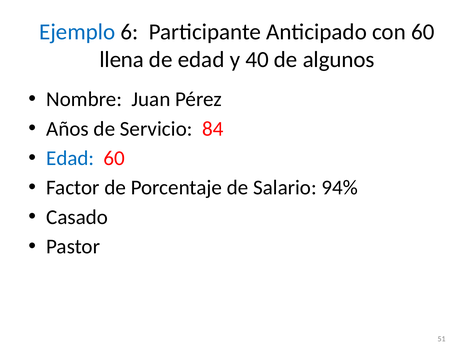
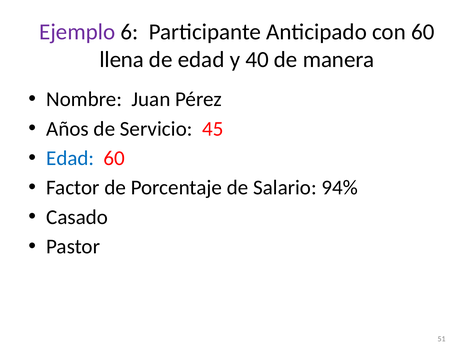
Ejemplo colour: blue -> purple (77, 32)
algunos: algunos -> manera (339, 60)
84: 84 -> 45 (213, 129)
